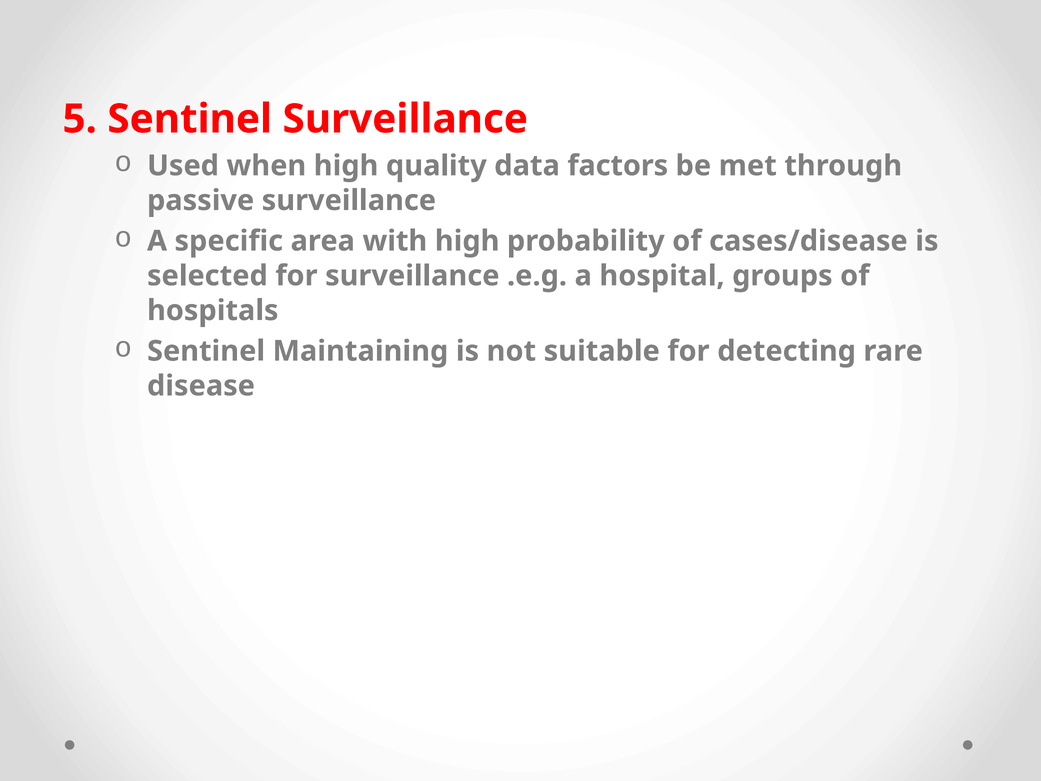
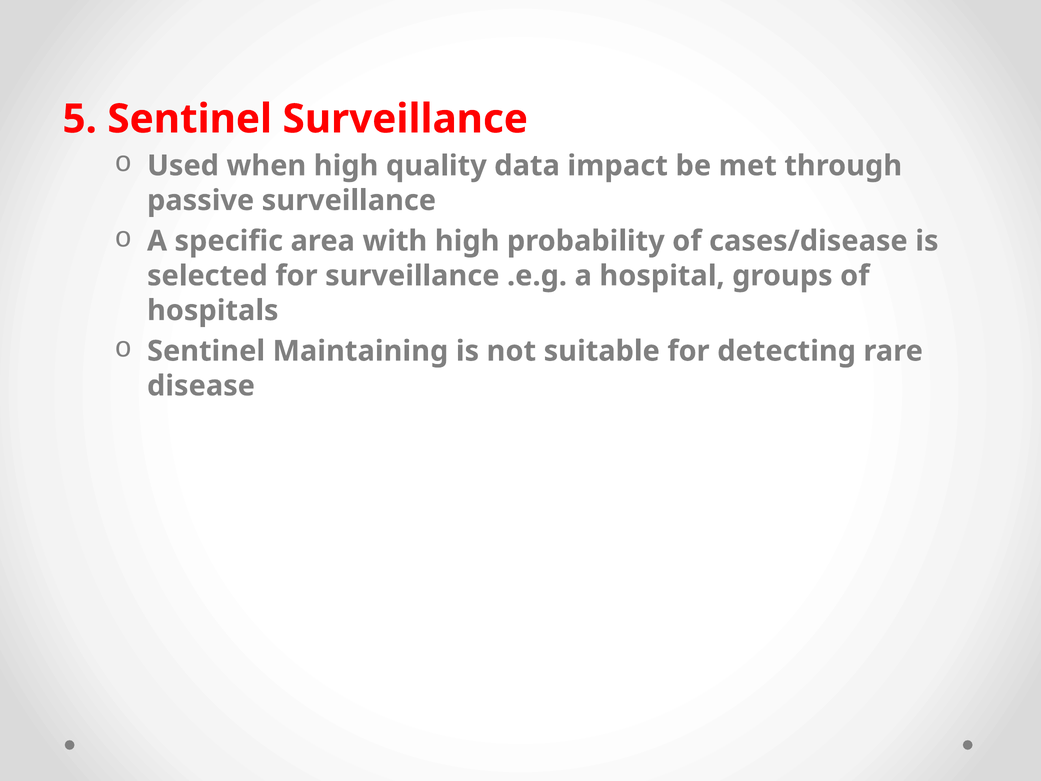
factors: factors -> impact (618, 166)
